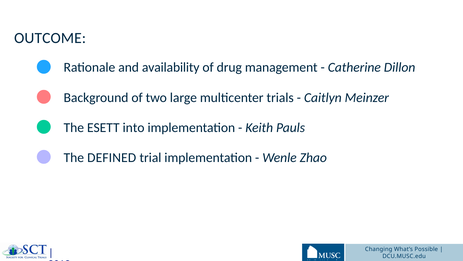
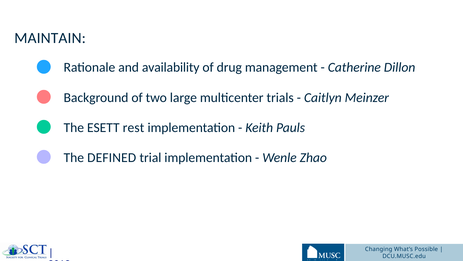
OUTCOME: OUTCOME -> MAINTAIN (50, 38)
into: into -> rest (133, 127)
